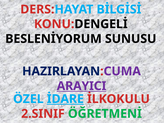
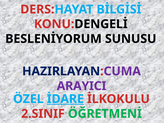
ARAYICI underline: present -> none (82, 86)
